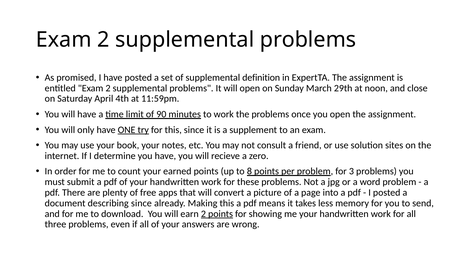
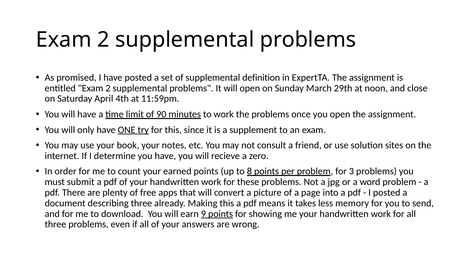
describing since: since -> three (142, 203)
earn 2: 2 -> 9 (203, 214)
